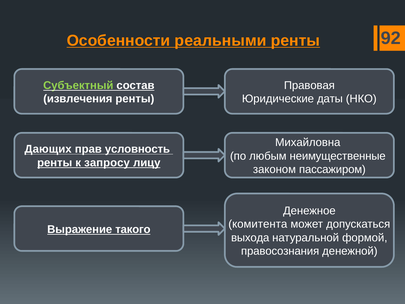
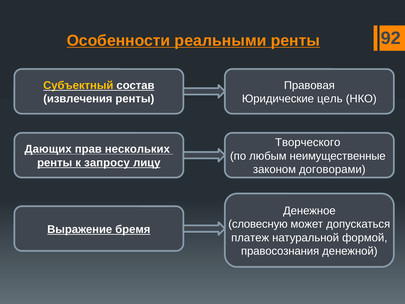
Субъектный colour: light green -> yellow (78, 85)
даты: даты -> цель (330, 99)
Михайловна: Михайловна -> Творческого (308, 142)
условность: условность -> нескольких (137, 149)
пассажиром: пассажиром -> договорами (332, 169)
комитента: комитента -> словесную (258, 224)
такого: такого -> бремя (133, 229)
выхода: выхода -> платеж (250, 238)
